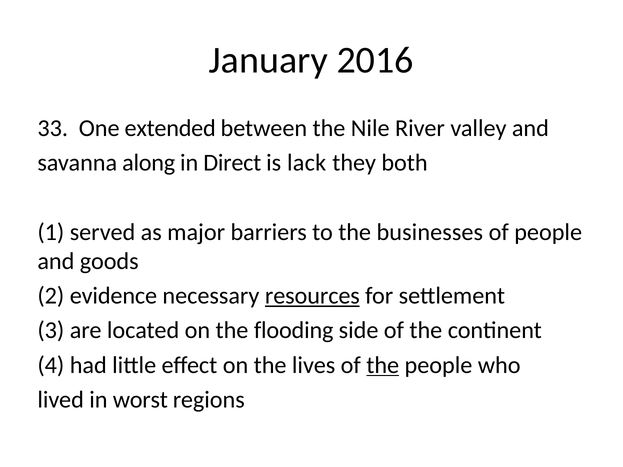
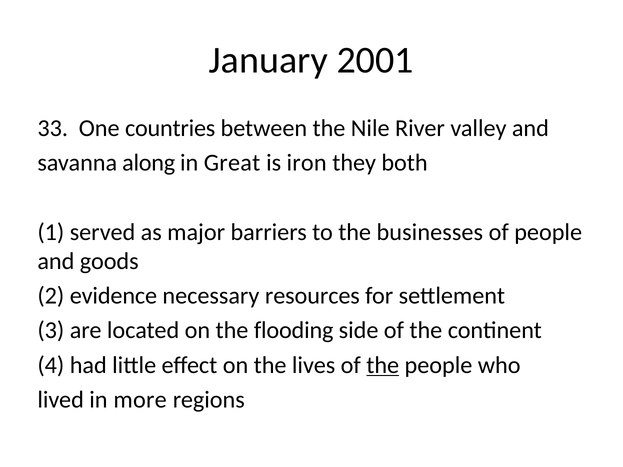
2016: 2016 -> 2001 (375, 60)
extended: extended -> countries (170, 128)
Direct: Direct -> Great (232, 163)
lack: lack -> iron (307, 163)
resources underline: present -> none (312, 296)
worst: worst -> more (140, 400)
